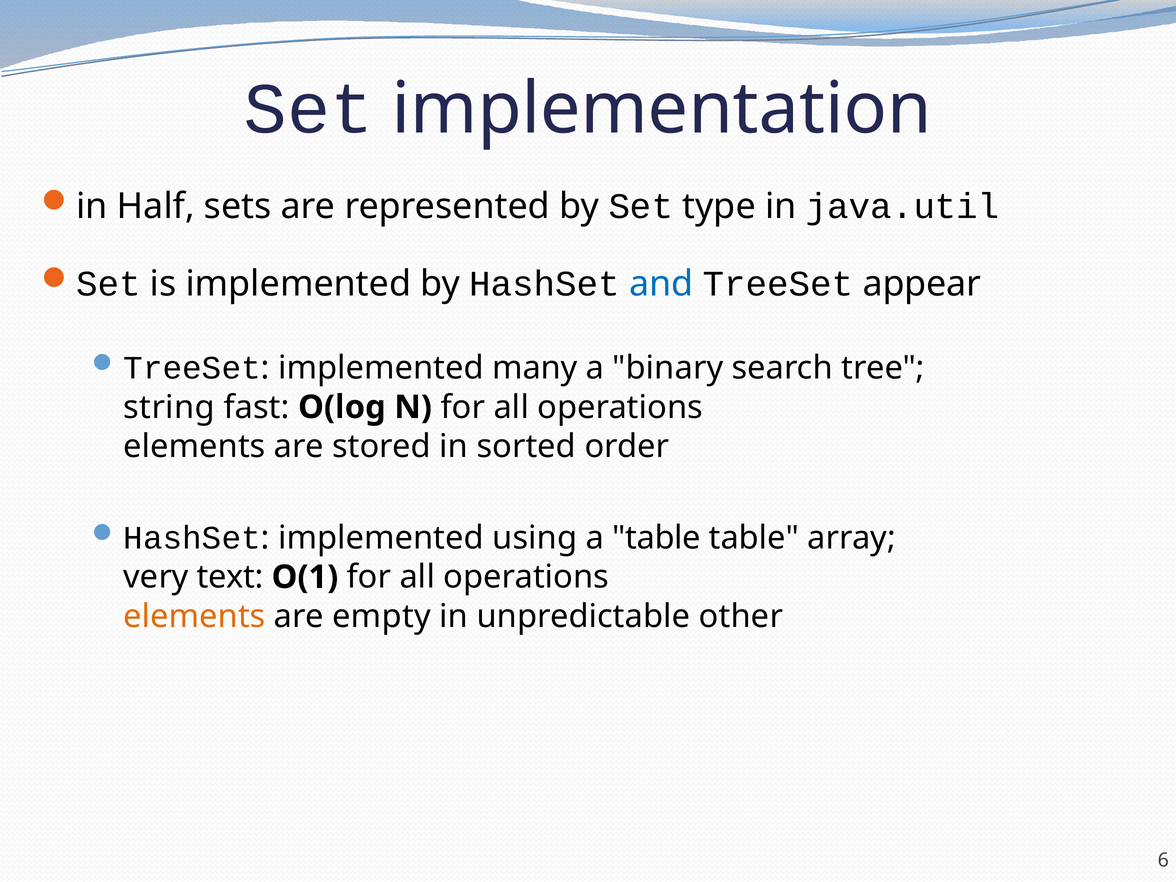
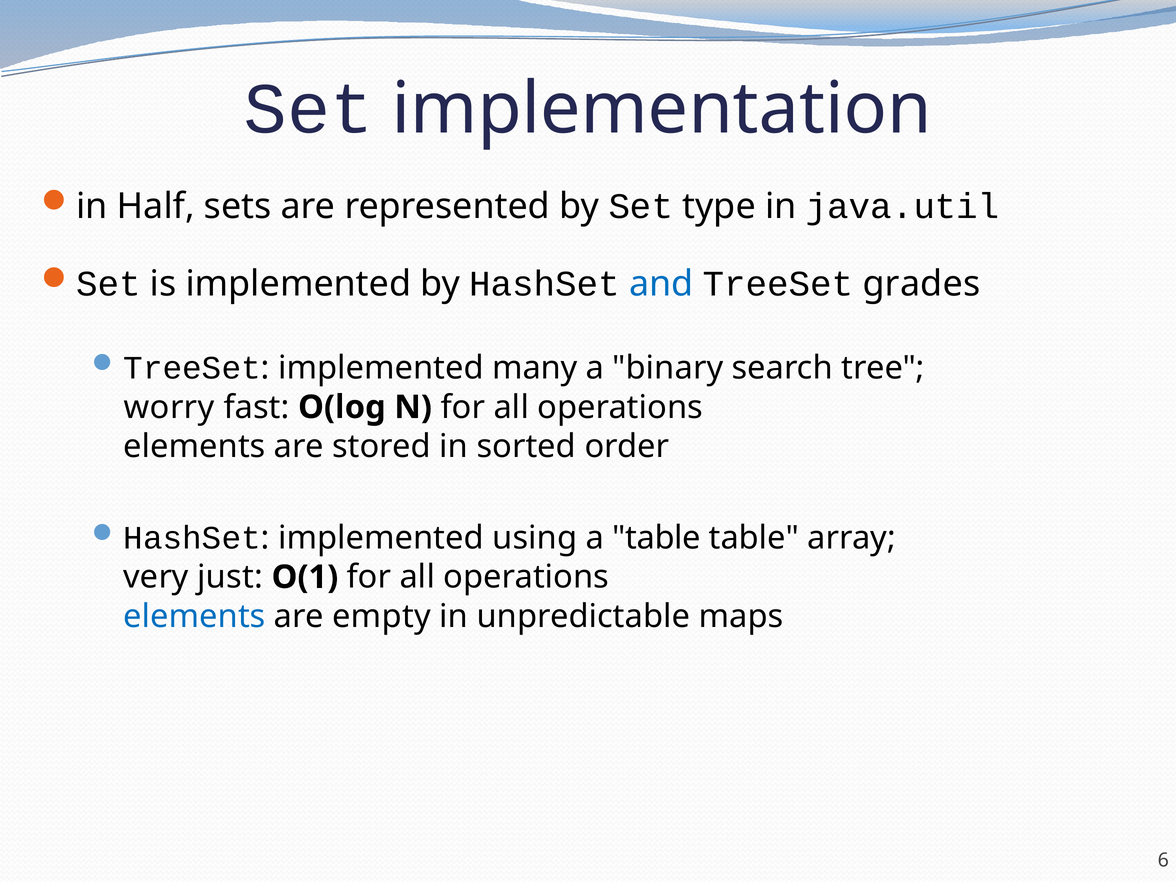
appear: appear -> grades (922, 284)
string: string -> worry (169, 407)
text: text -> just (230, 577)
elements colour: orange -> blue (194, 616)
other: other -> maps (741, 616)
